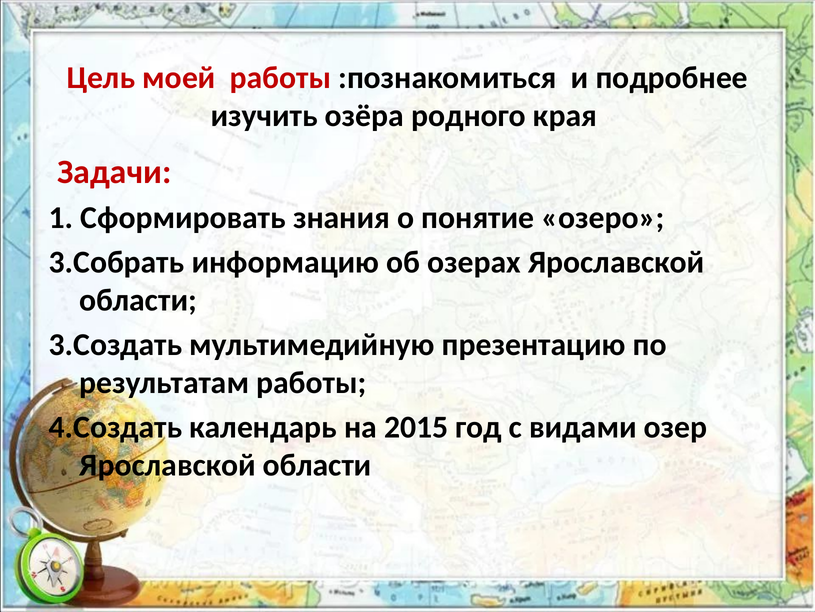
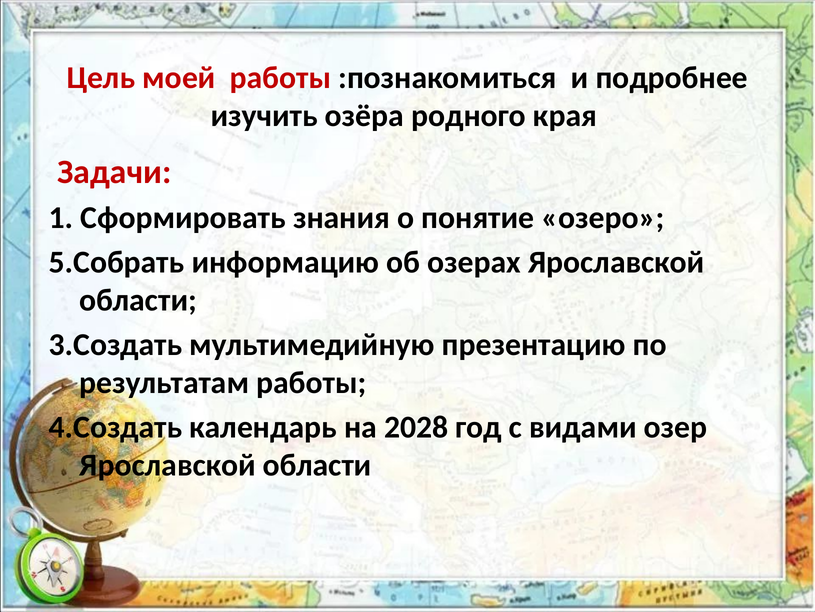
3.Собрать: 3.Собрать -> 5.Собрать (117, 262)
2015: 2015 -> 2028 (416, 427)
